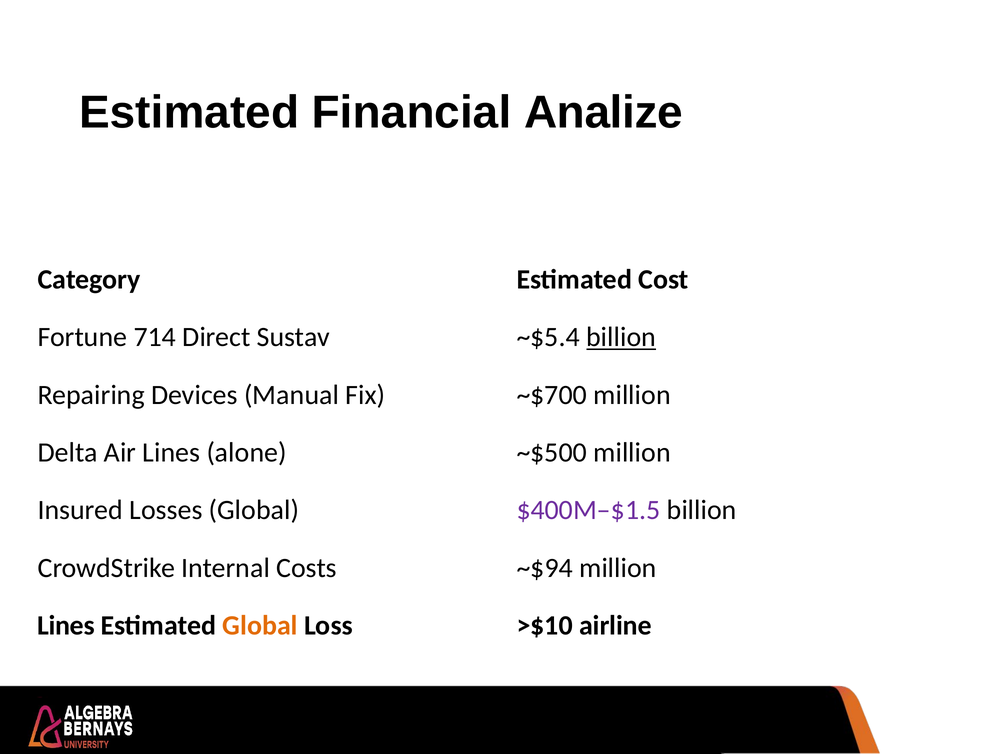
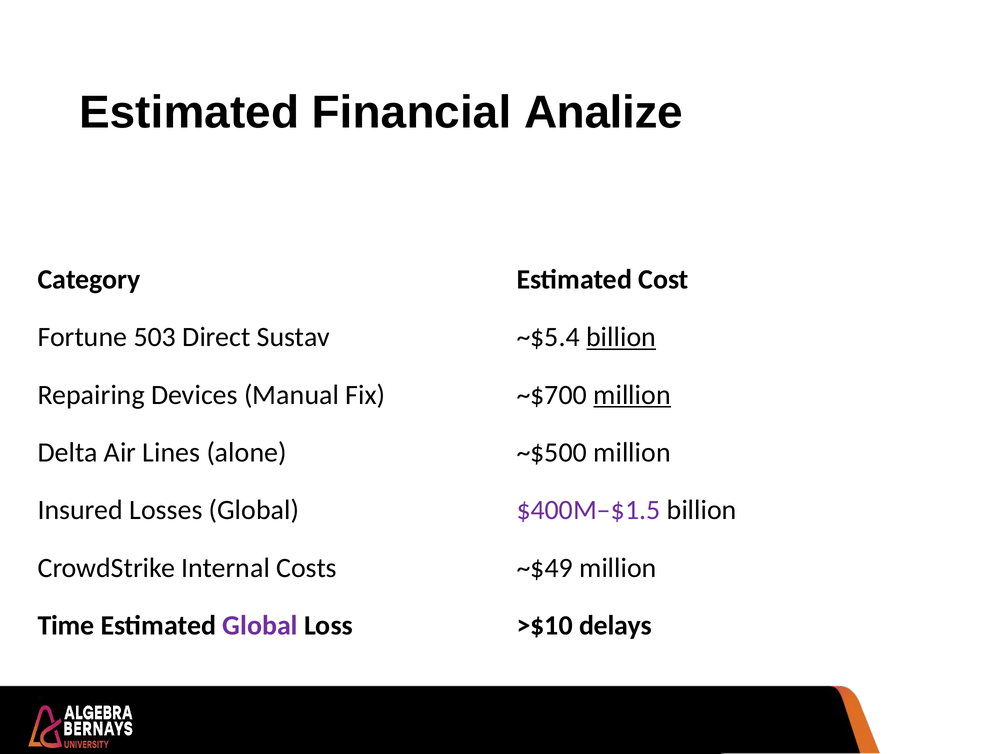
714: 714 -> 503 (155, 337)
million underline: none -> present (632, 395)
~$94: ~$94 -> ~$49 (545, 568)
Lines: Lines -> Time (66, 625)
Global colour: orange -> purple (260, 625)
airline: airline -> delays (616, 625)
